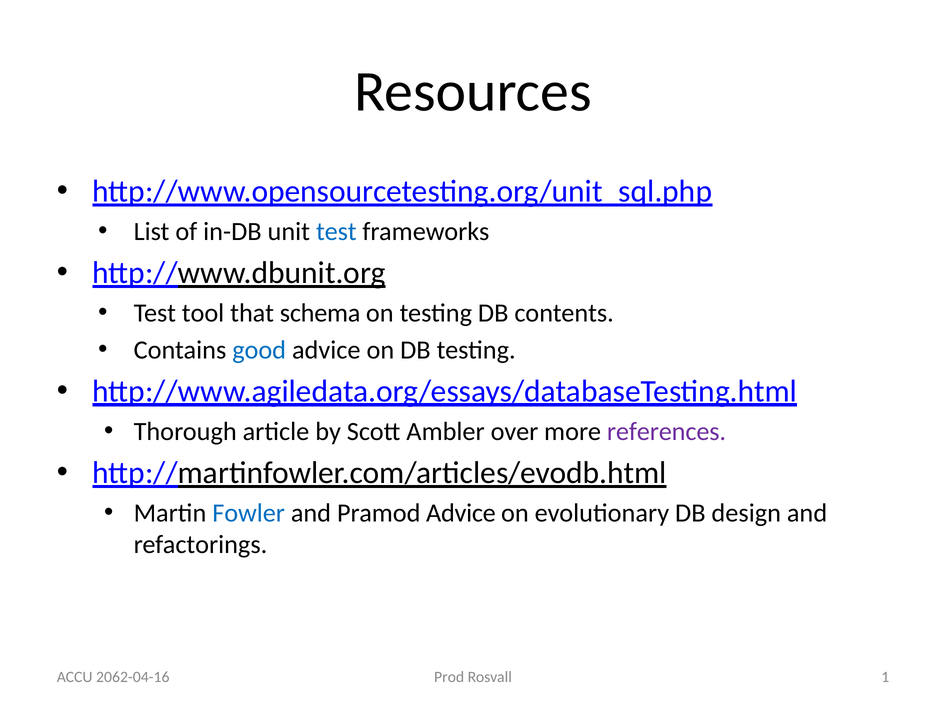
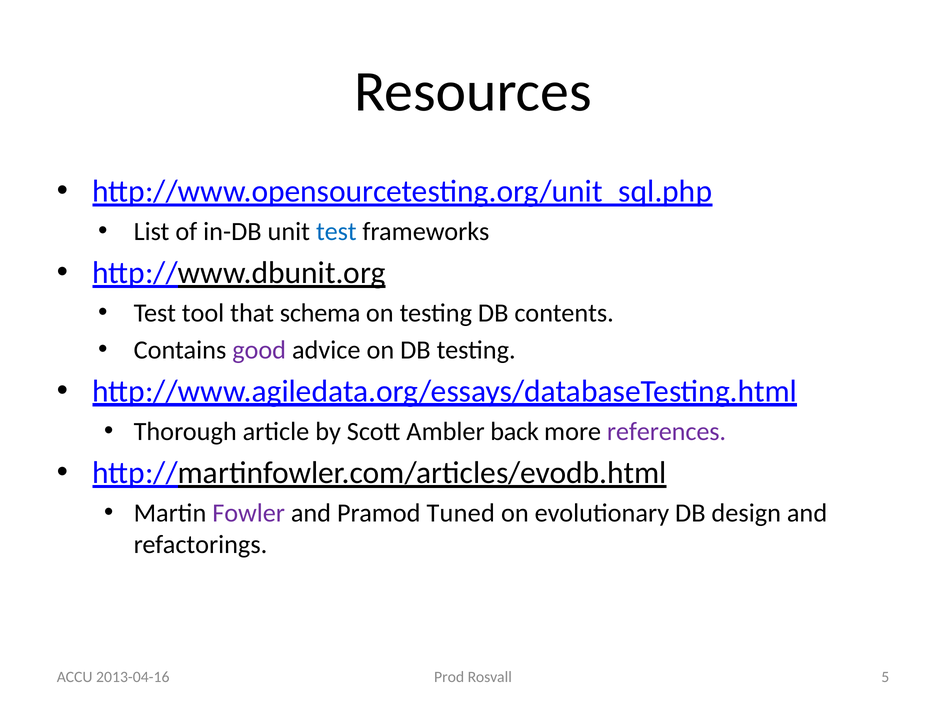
good colour: blue -> purple (259, 350)
over: over -> back (515, 432)
Fowler colour: blue -> purple (249, 513)
Pramod Advice: Advice -> Tuned (461, 513)
1: 1 -> 5 (885, 677)
2062-04-16: 2062-04-16 -> 2013-04-16 (133, 678)
